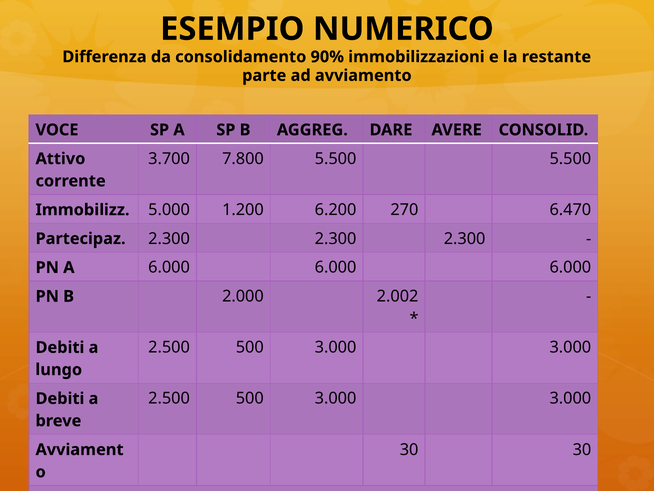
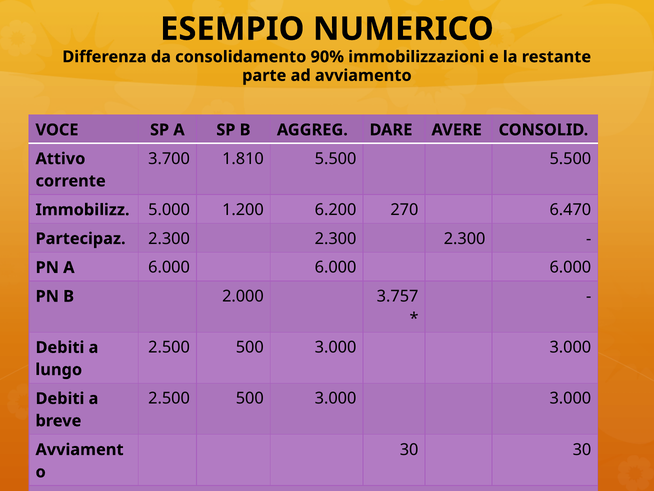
7.800: 7.800 -> 1.810 (243, 159)
2.002: 2.002 -> 3.757 (398, 296)
